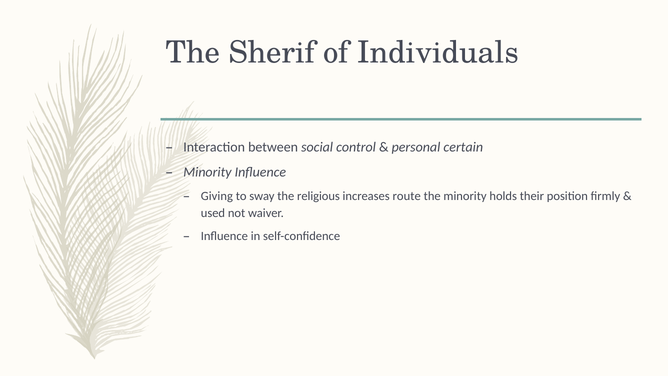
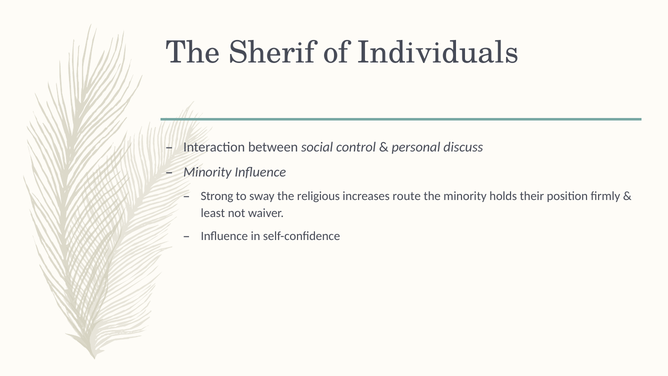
certain: certain -> discuss (463, 147)
Giving: Giving -> Strong (217, 196)
used: used -> least (213, 213)
